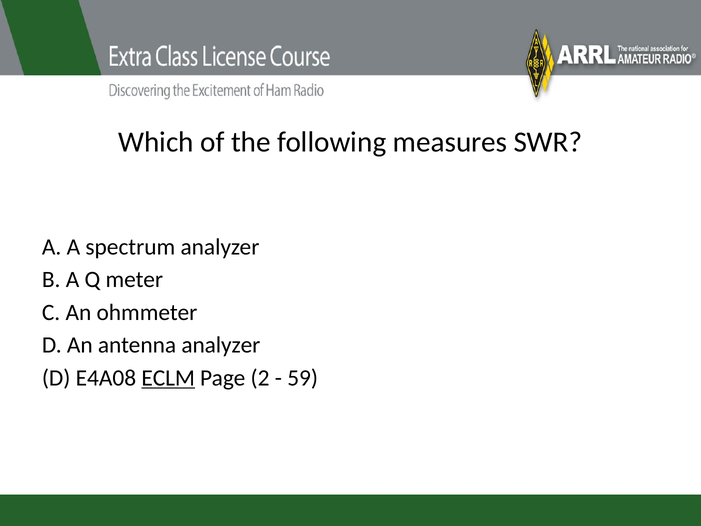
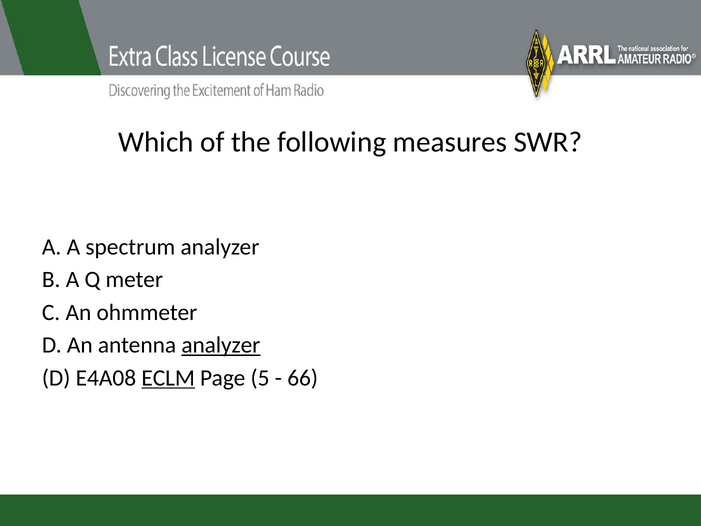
analyzer underline: none -> present (221, 345)
2: 2 -> 5 (260, 378)
59: 59 -> 66 (303, 378)
